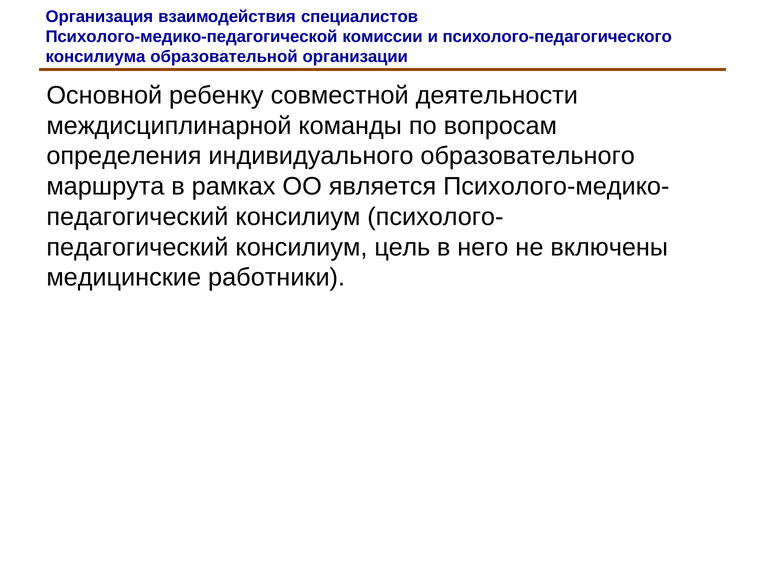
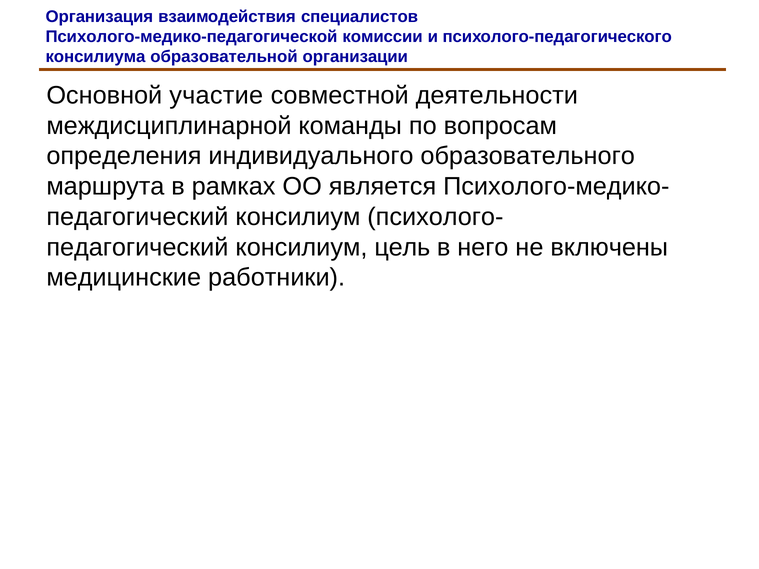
ребенку: ребенку -> участие (216, 95)
